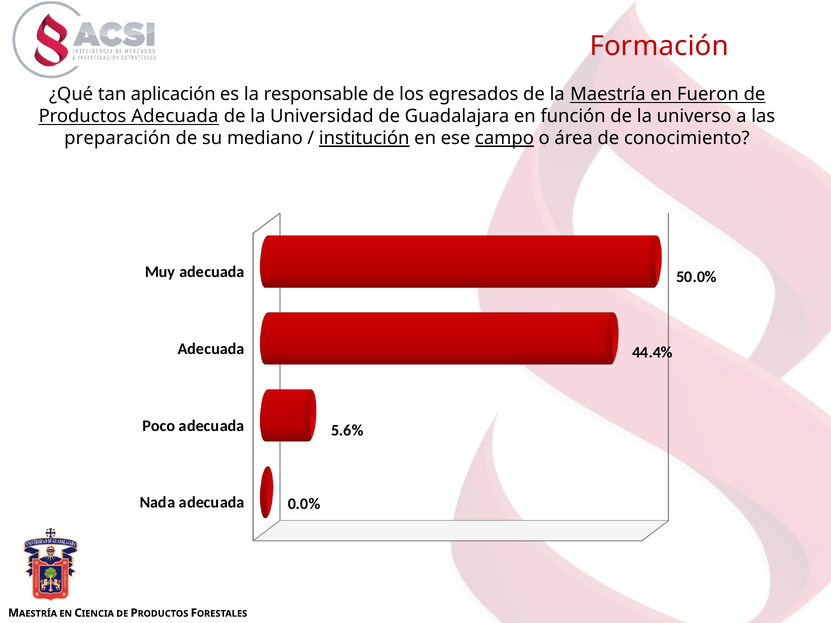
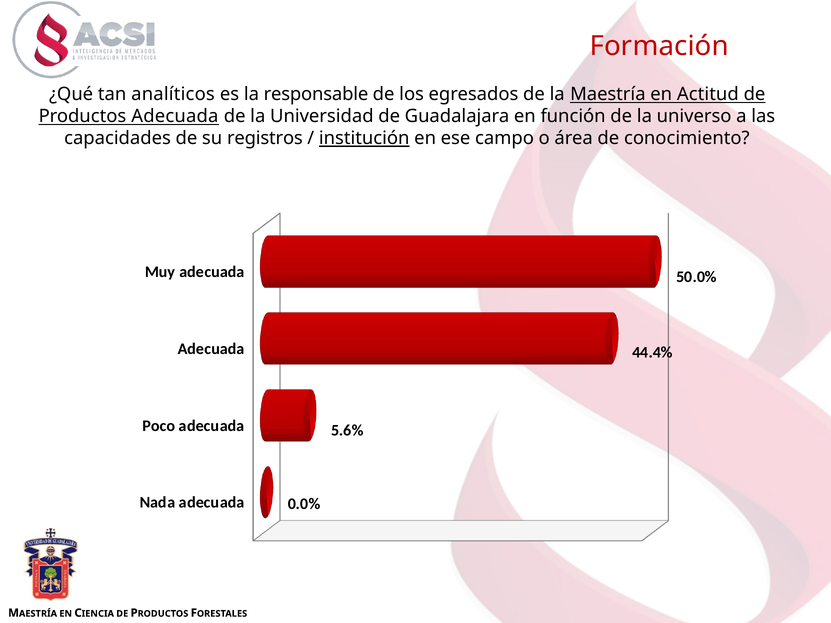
aplicación: aplicación -> analíticos (173, 94)
Fueron: Fueron -> Actitud (708, 94)
preparación: preparación -> capacidades (118, 138)
mediano: mediano -> registros (265, 138)
campo underline: present -> none (505, 138)
